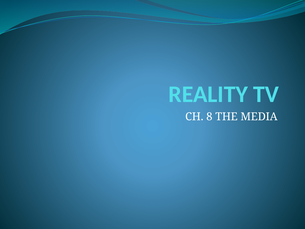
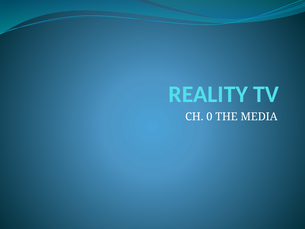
8: 8 -> 0 (209, 117)
